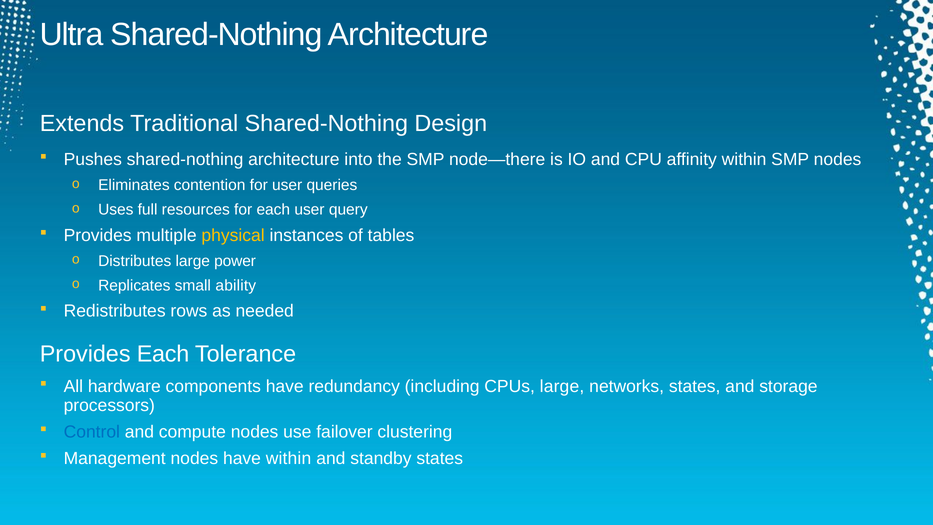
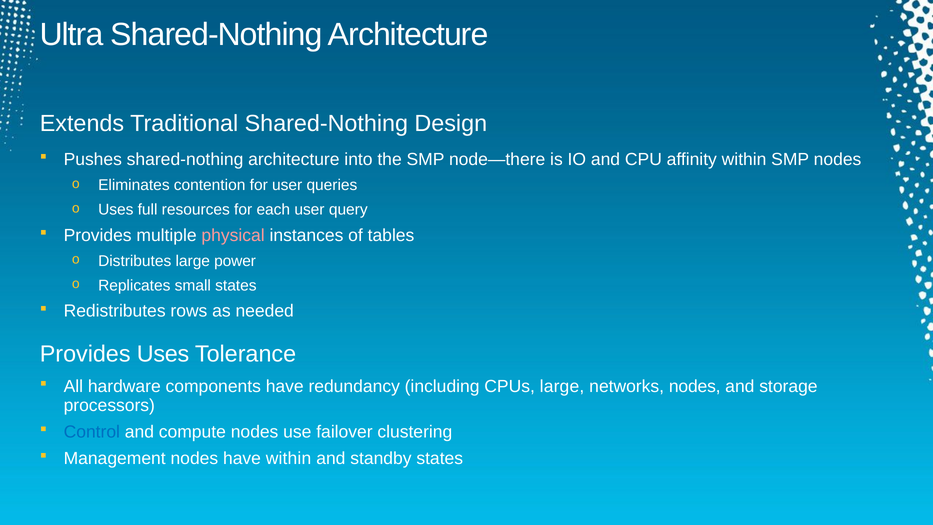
physical colour: yellow -> pink (233, 235)
small ability: ability -> states (236, 286)
Provides Each: Each -> Uses (163, 354)
networks states: states -> nodes (695, 386)
